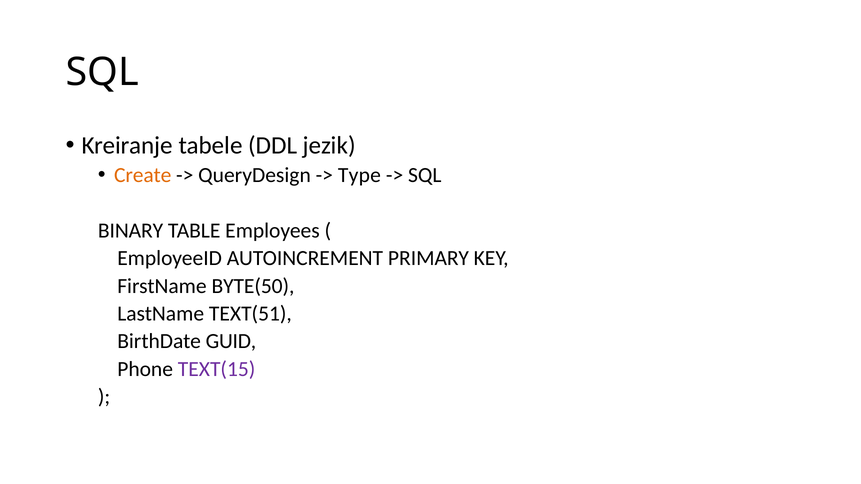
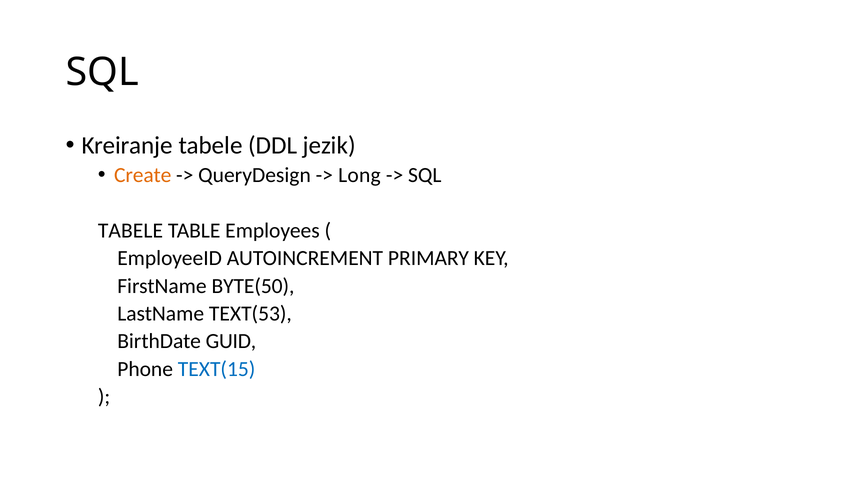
Type: Type -> Long (359, 175)
BINARY: BINARY -> TABELE (130, 231)
TEXT(51: TEXT(51 -> TEXT(53 (250, 314)
TEXT(15 colour: purple -> blue (217, 369)
